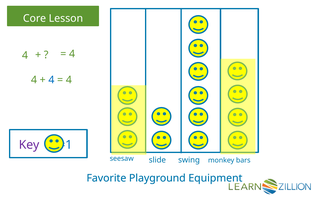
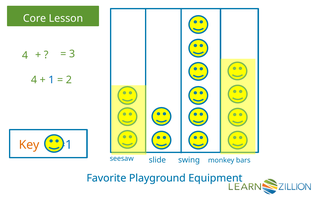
4: 4 -> 3 (72, 54)
4: 4 -> 1 (51, 80)
4: 4 -> 2 (69, 80)
Key colour: purple -> orange (29, 145)
